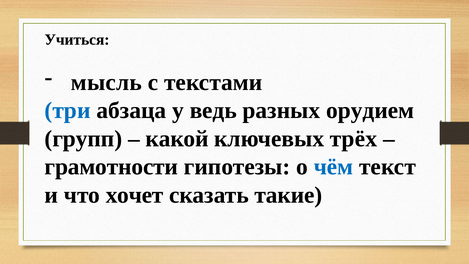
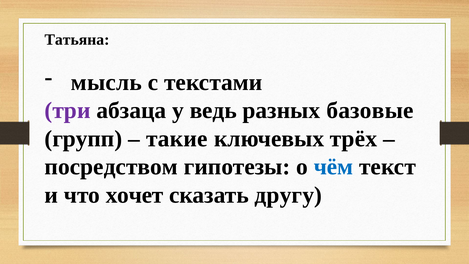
Учиться: Учиться -> Татьяна (77, 40)
три colour: blue -> purple (68, 110)
орудием: орудием -> базовые (370, 110)
какой: какой -> такие (177, 139)
грамотности: грамотности -> посредством (111, 167)
такие: такие -> другу (288, 195)
